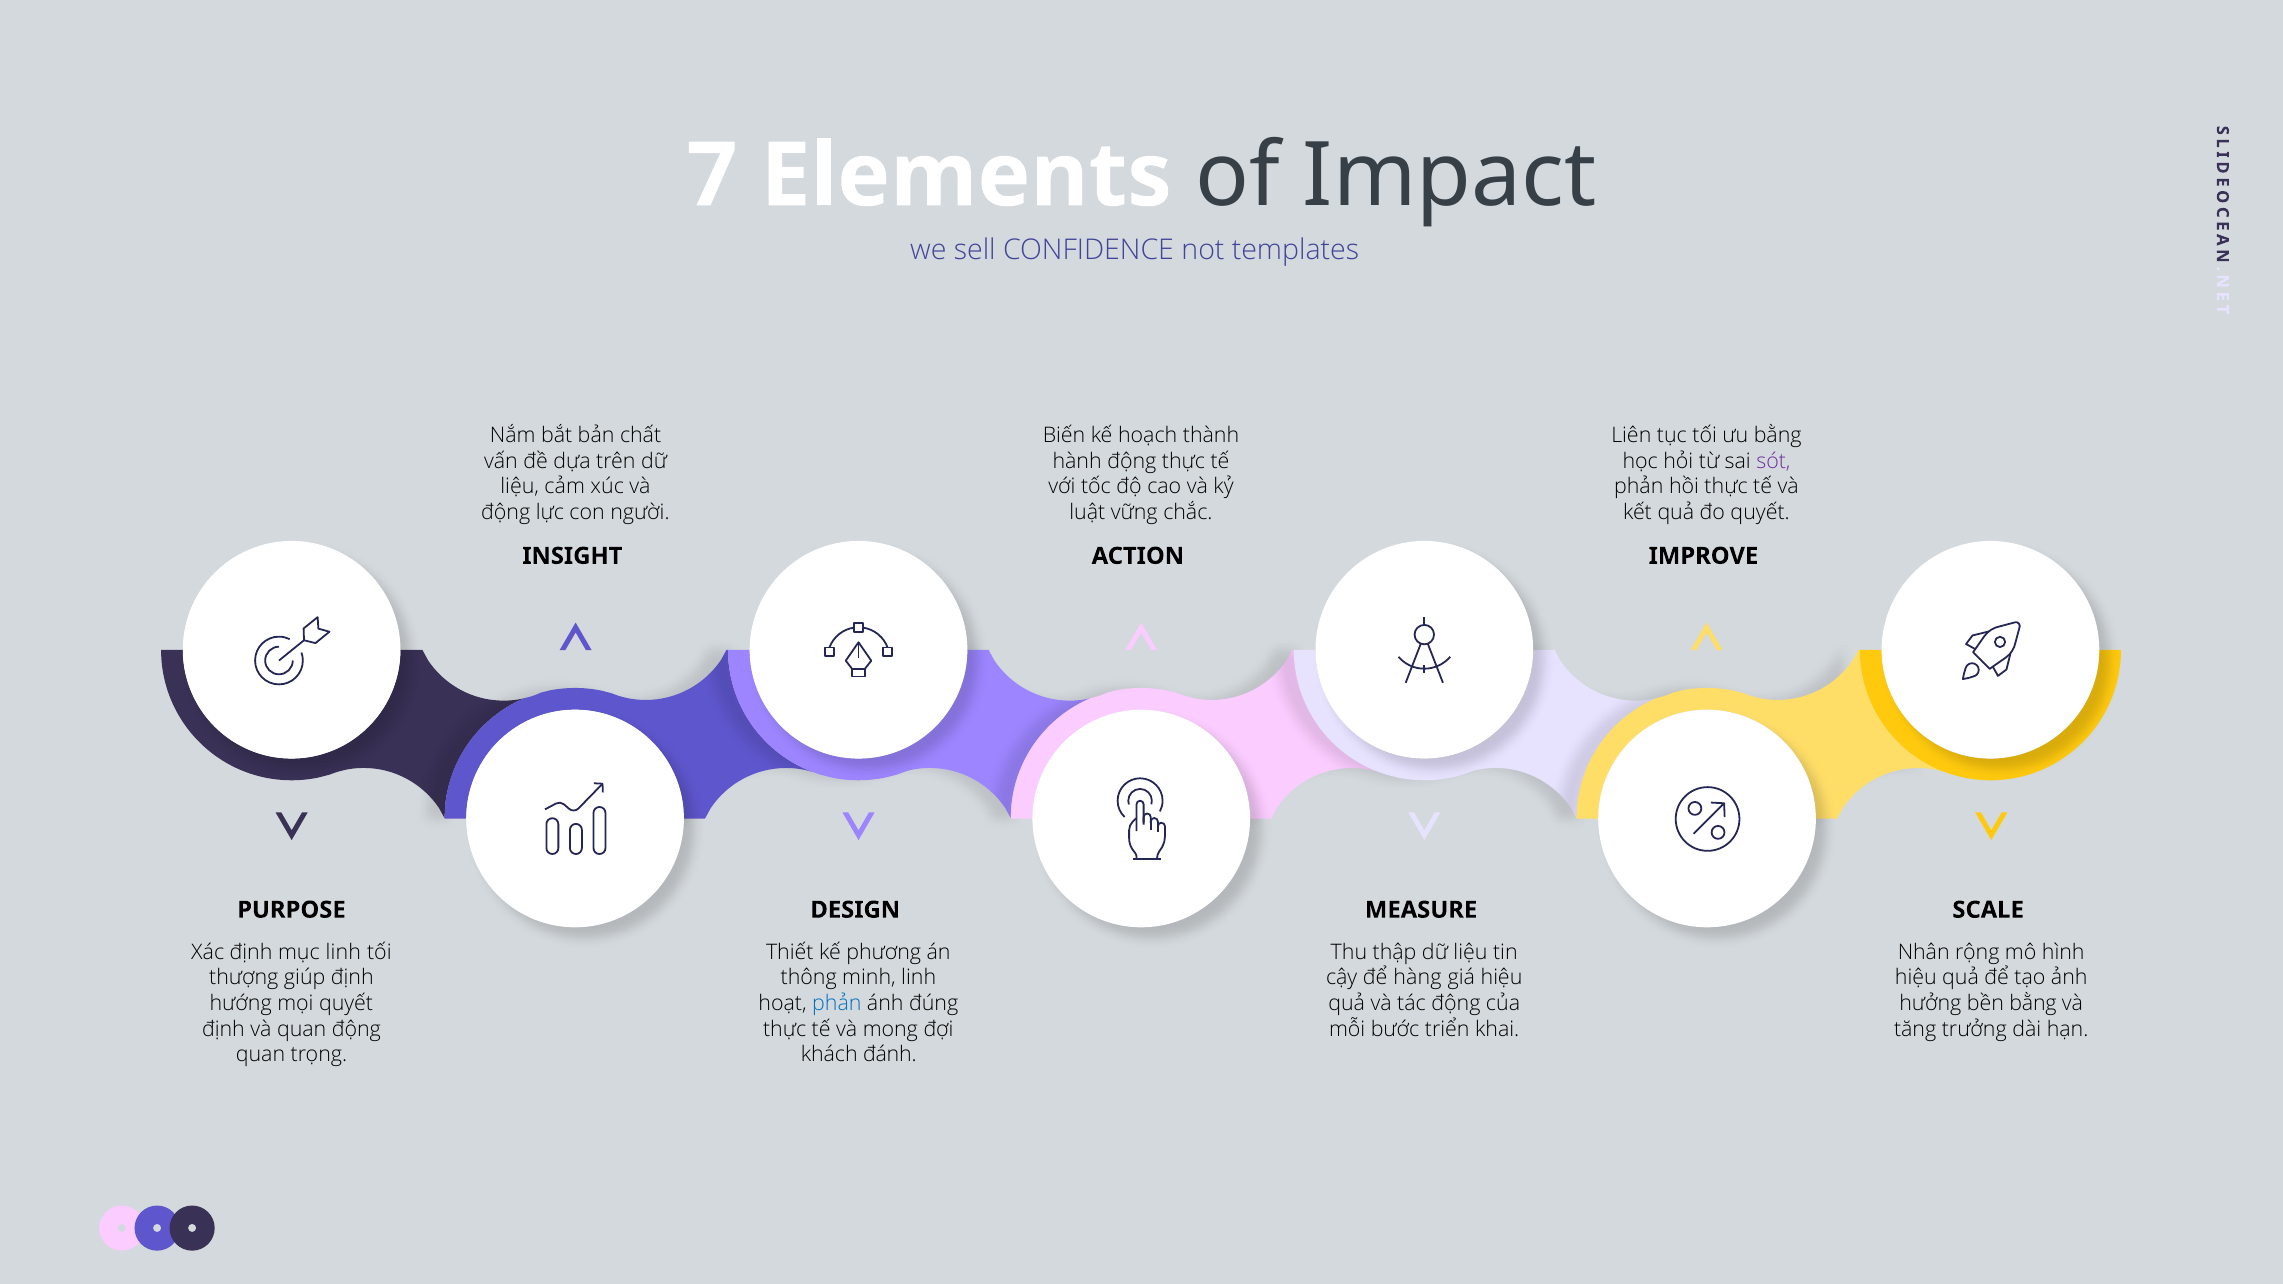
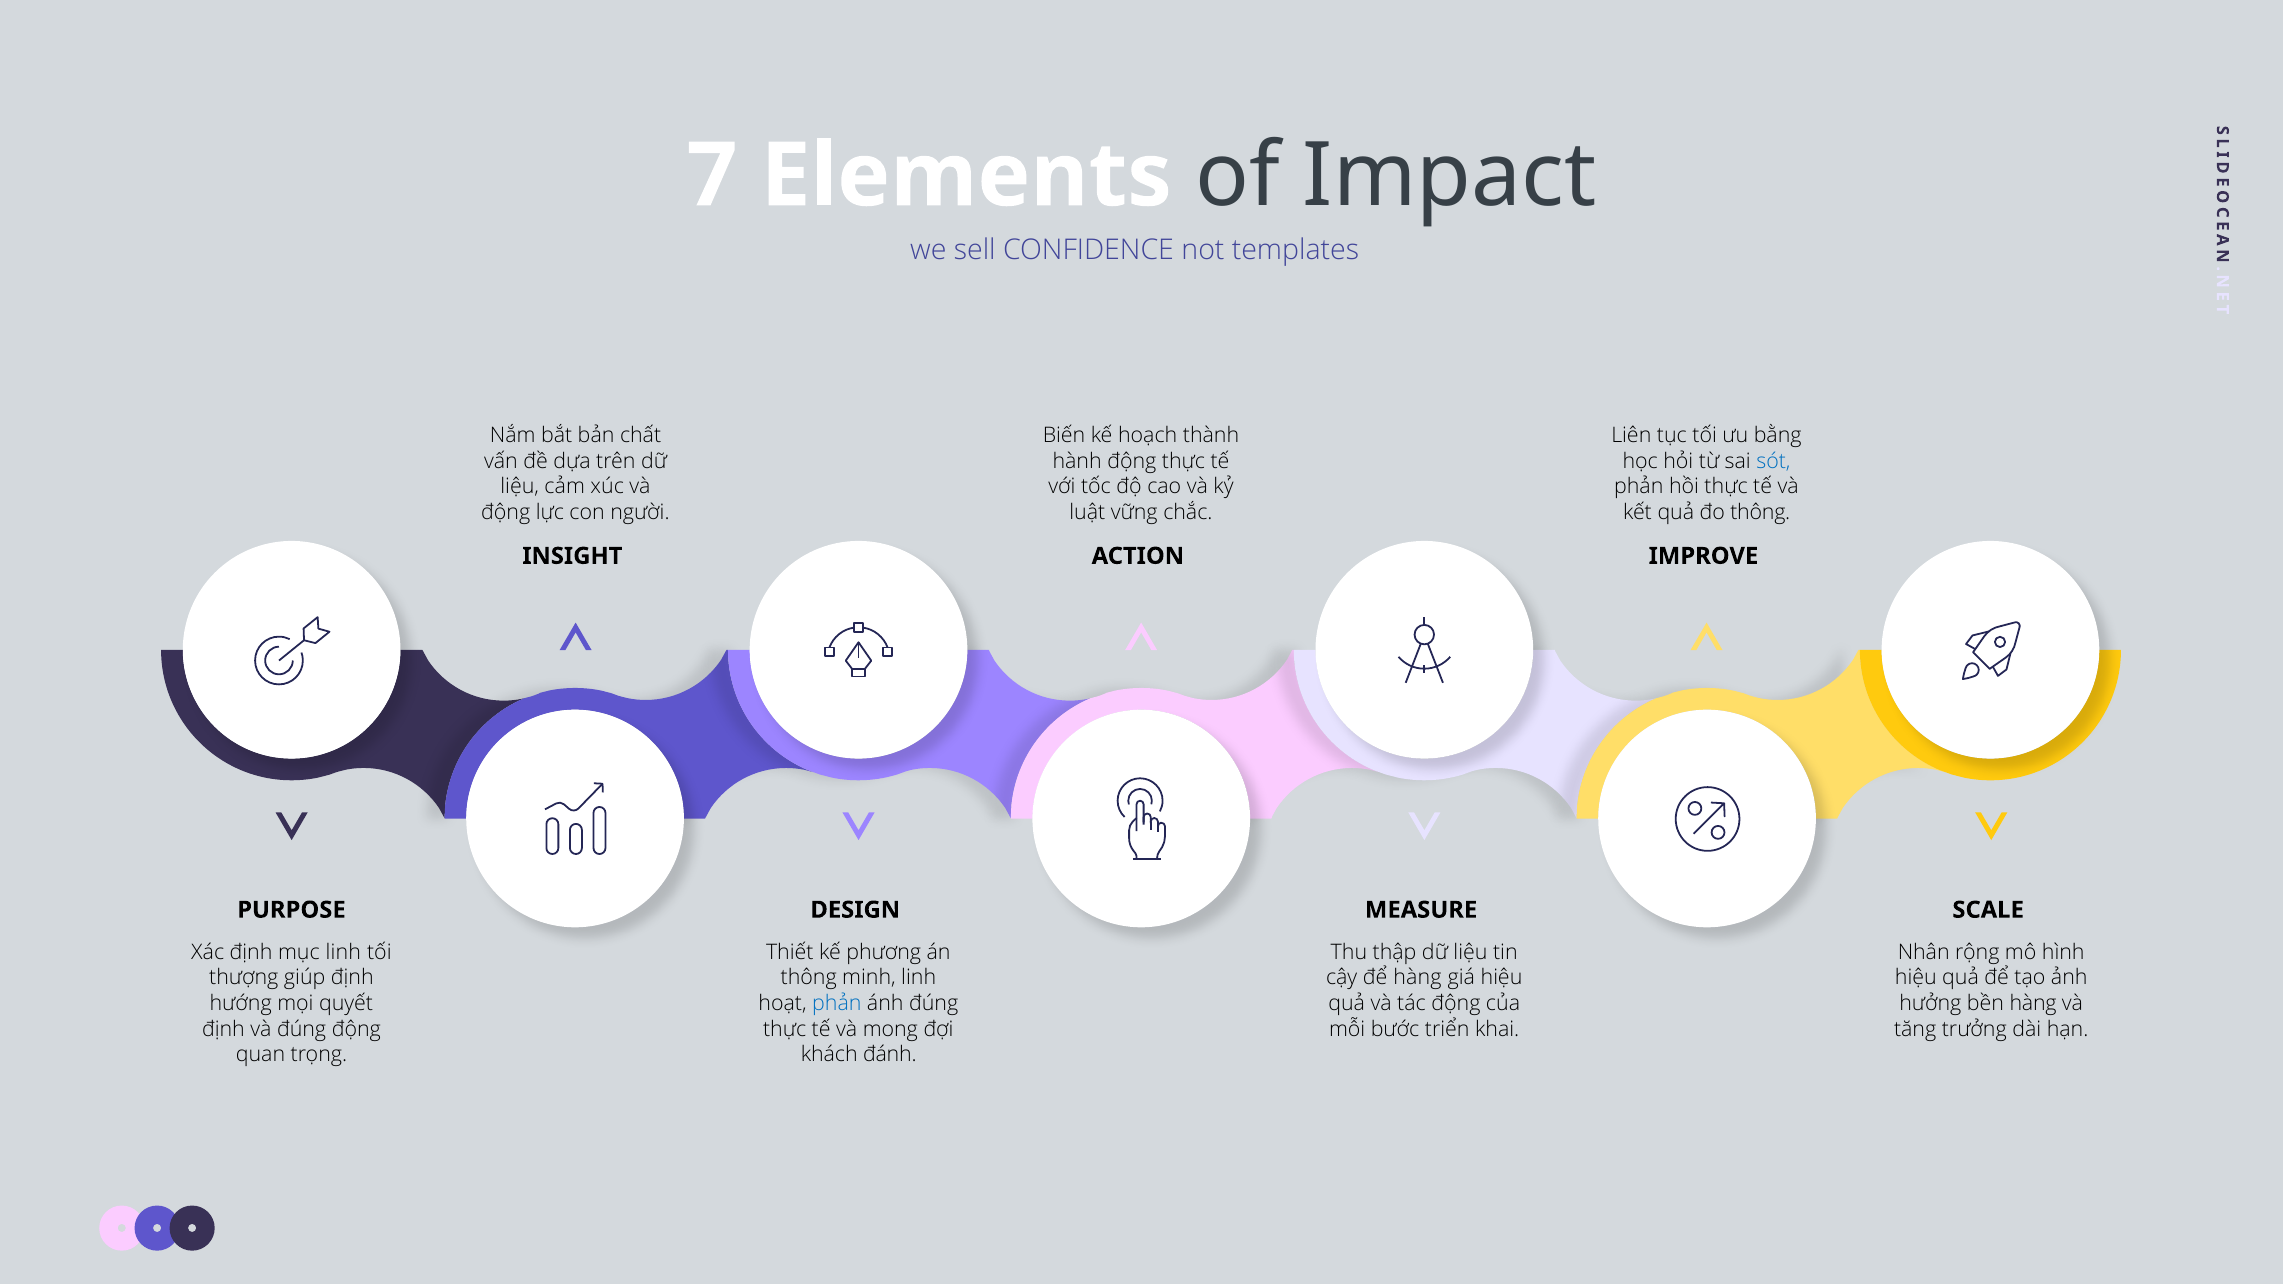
sót colour: purple -> blue (1773, 461)
đo quyết: quyết -> thông (1760, 513)
bền bằng: bằng -> hàng (2033, 1004)
và quan: quan -> đúng (302, 1029)
